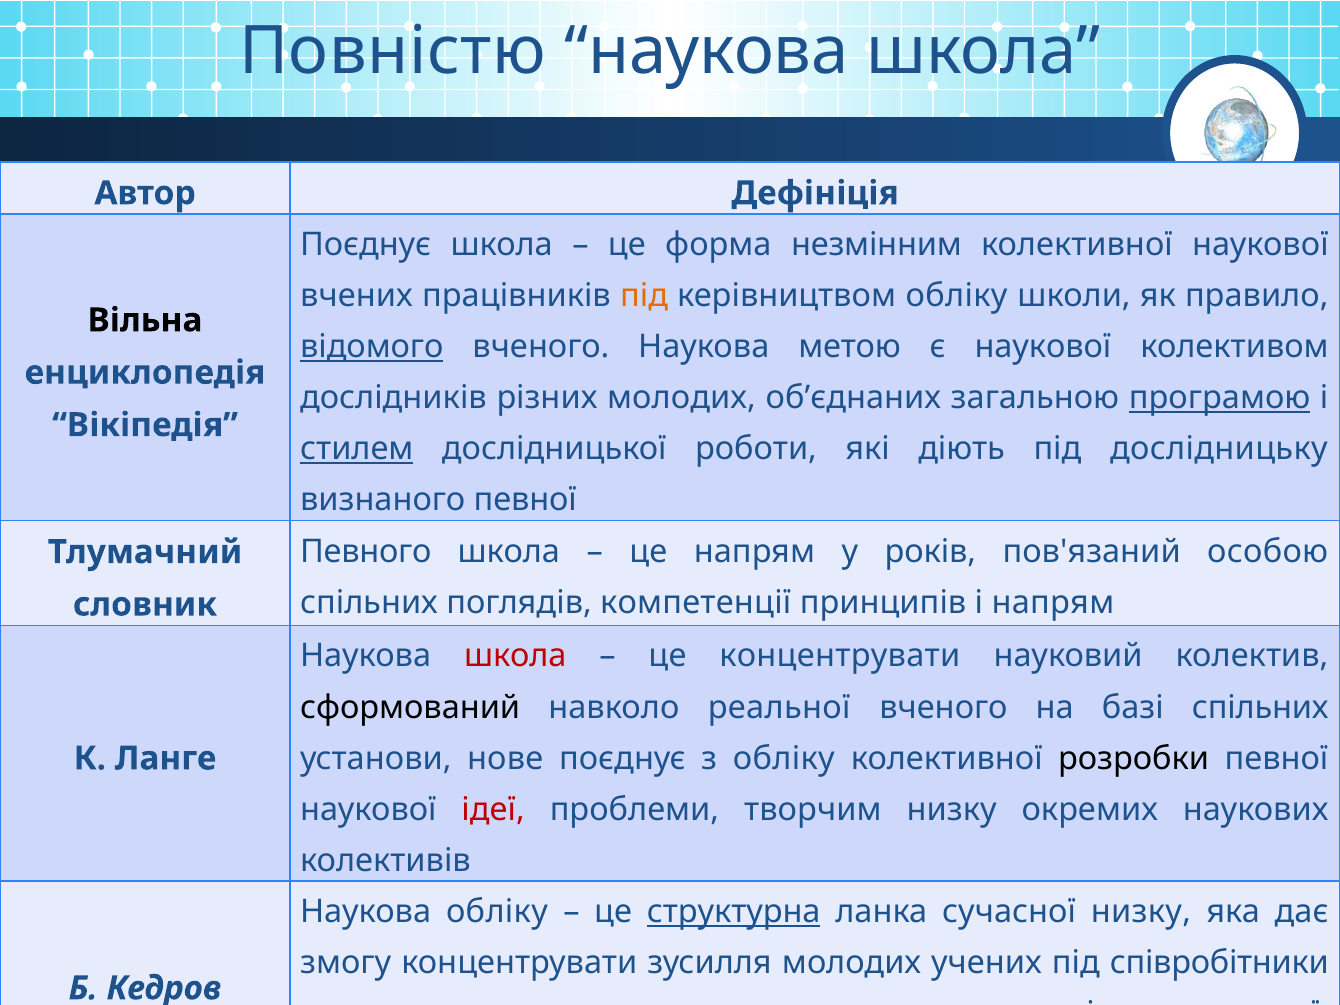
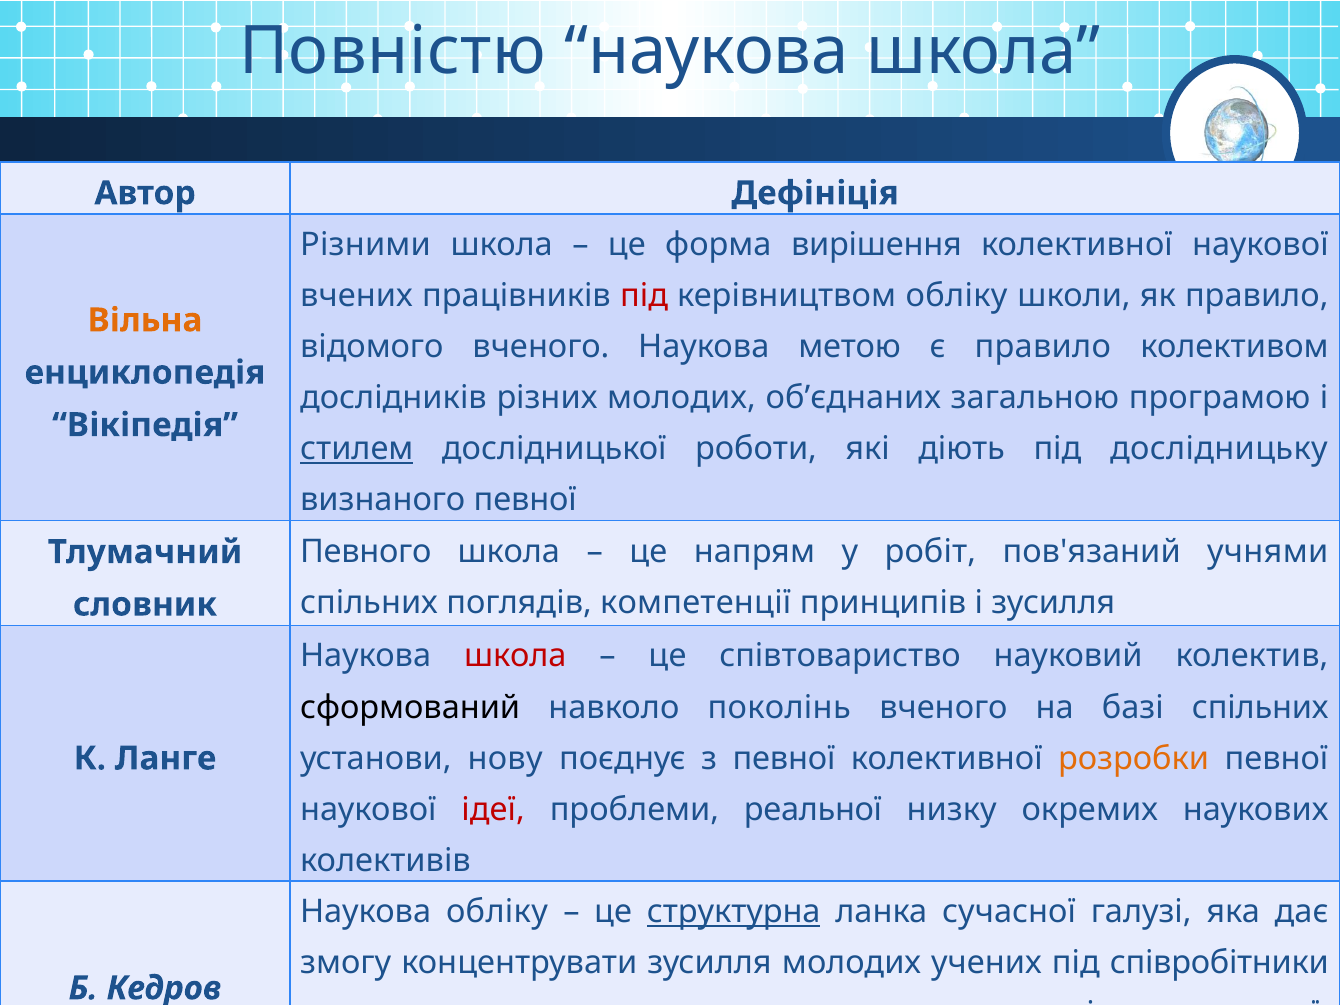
Поєднує: Поєднує -> Різними (366, 245)
форма незмінним: незмінним -> вирішення (876, 245)
під colour: orange -> red (644, 296)
Вільна colour: black -> orange (145, 320)
відомого underline: present -> none (372, 347)
є наукової: наукової -> правило (1043, 347)
програмою underline: present -> none (1220, 398)
років: років -> робіт (930, 551)
особою: особою -> учнями (1268, 551)
і напрям: напрям -> зусилля (1053, 602)
це концентрувати: концентрувати -> співтовариство (840, 656)
реальної: реальної -> поколінь (779, 707)
нове: нове -> нову (505, 758)
з обліку: обліку -> певної (784, 758)
розробки colour: black -> orange (1134, 758)
творчим: творчим -> реальної (813, 809)
сучасної низку: низку -> галузі (1141, 912)
